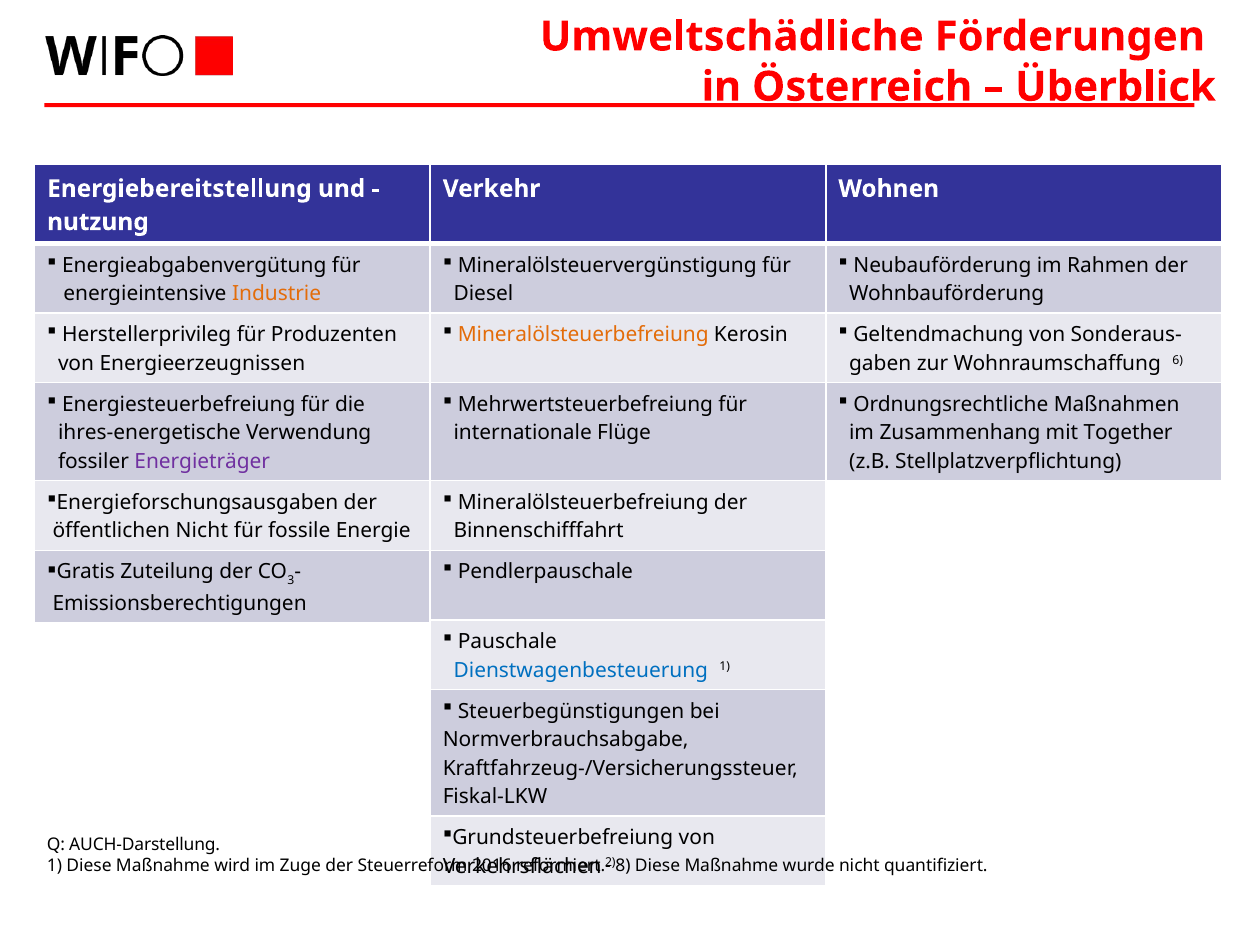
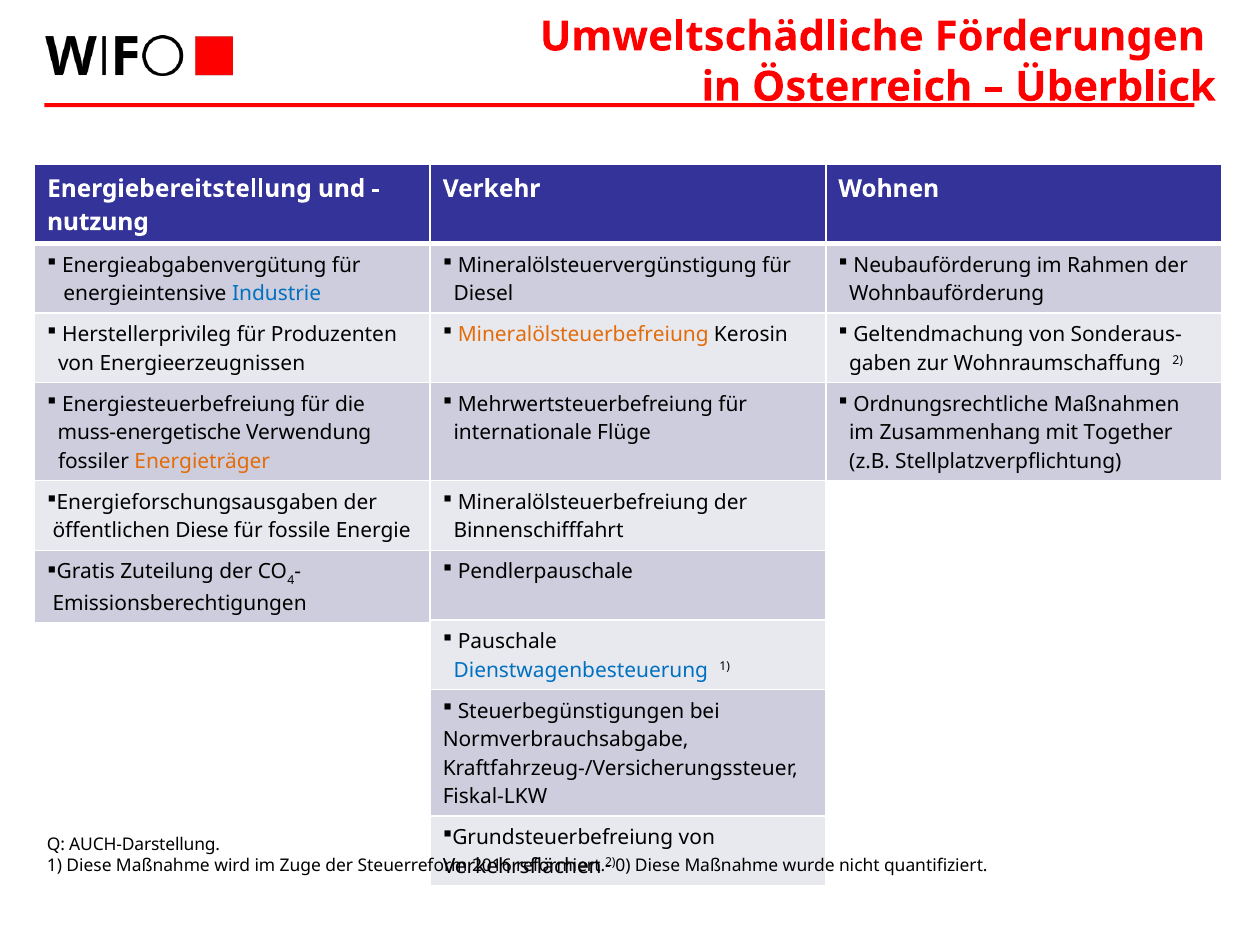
Industrie colour: orange -> blue (277, 294)
Wohnraumschaffung 6: 6 -> 2 (1178, 360)
ihres-energetische: ihres-energetische -> muss-energetische (149, 433)
Energieträger colour: purple -> orange (202, 461)
öffentlichen Nicht: Nicht -> Diese (202, 531)
3: 3 -> 4 (291, 580)
8: 8 -> 0 (623, 866)
